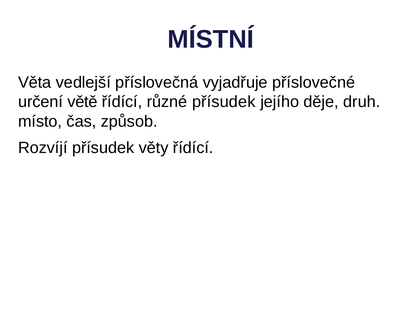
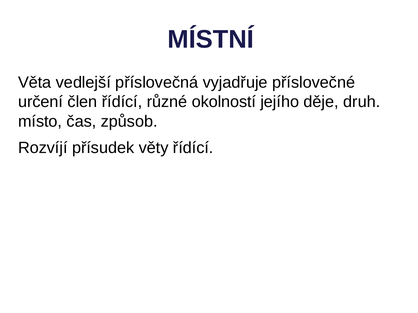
větě: větě -> člen (82, 102)
různé přísudek: přísudek -> okolností (224, 102)
